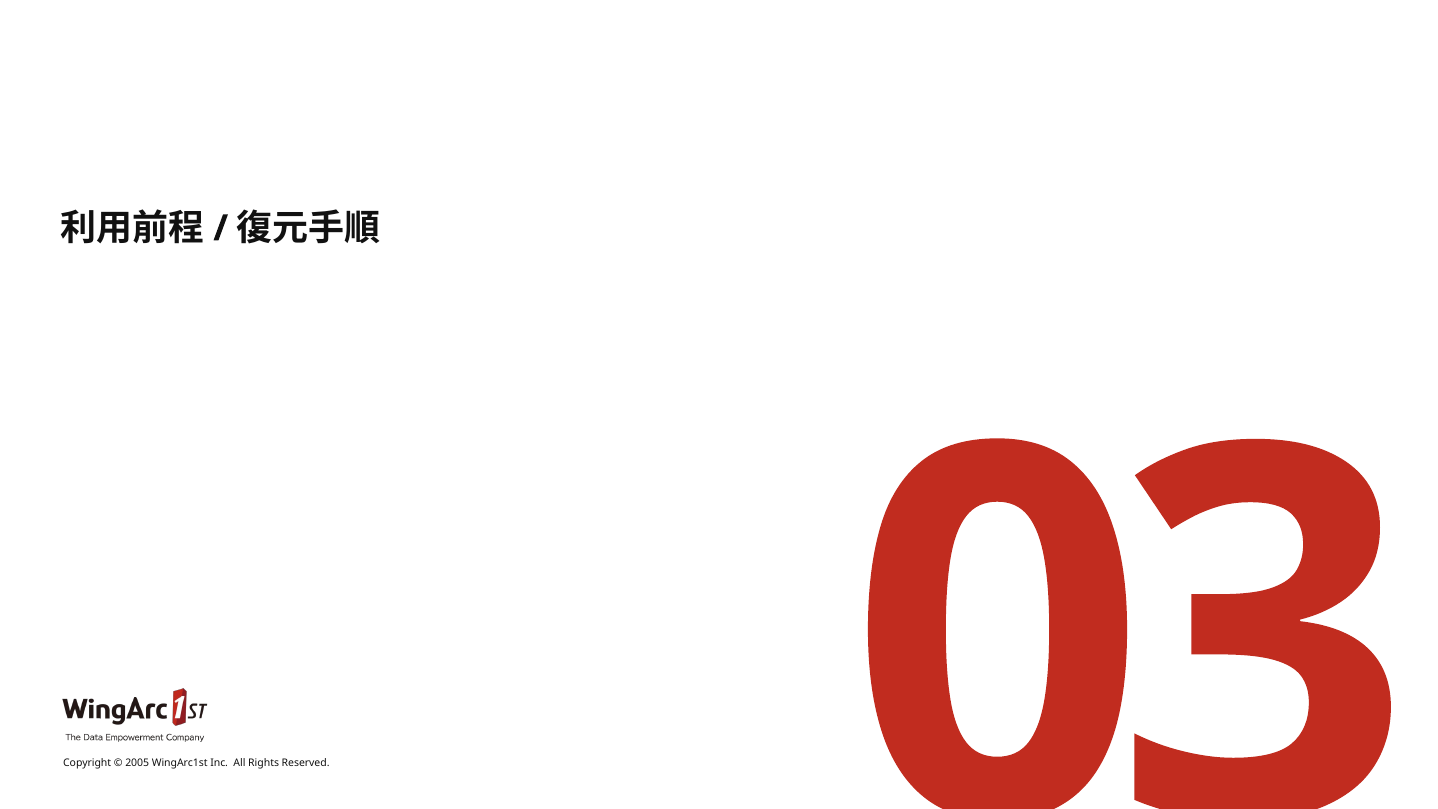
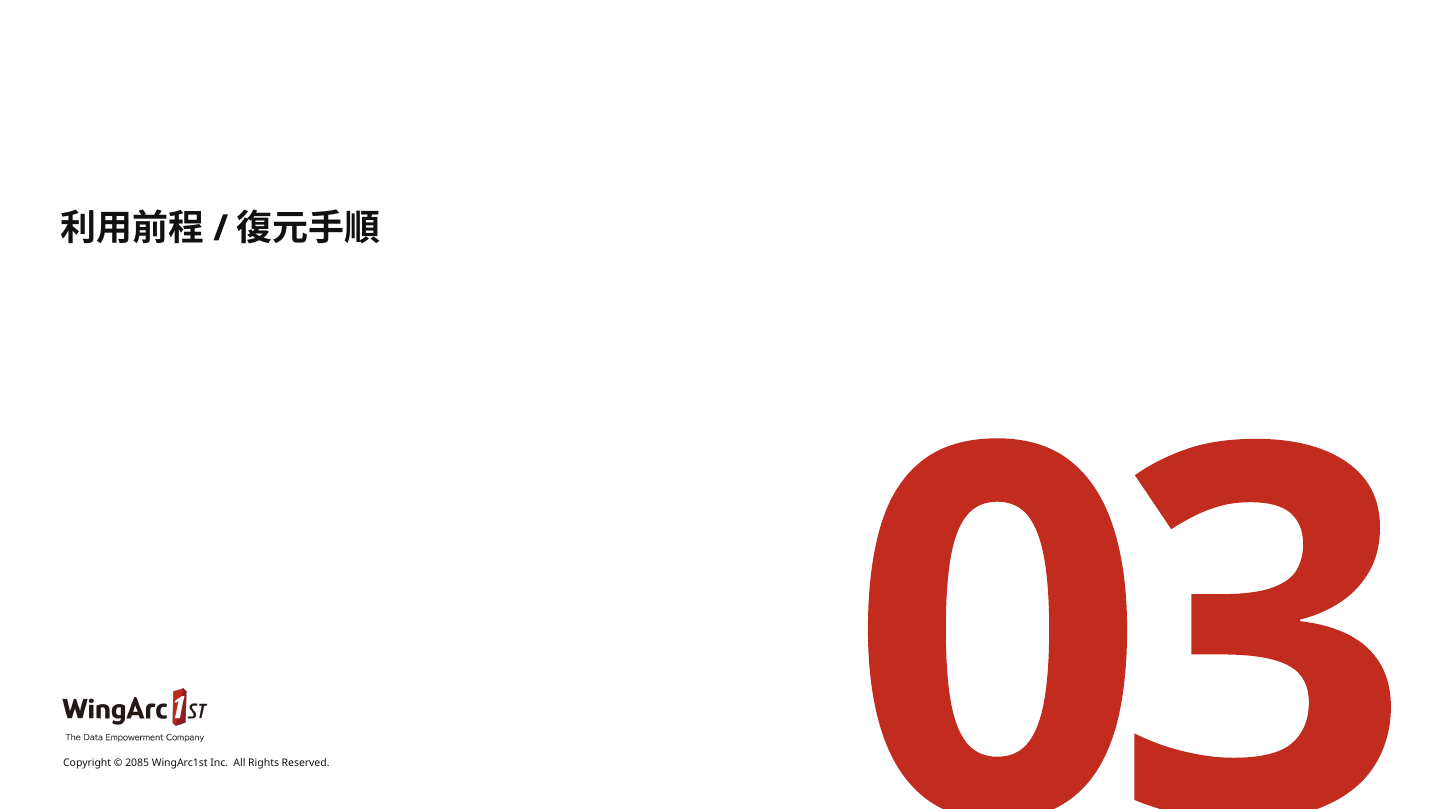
2005: 2005 -> 2085 (137, 763)
